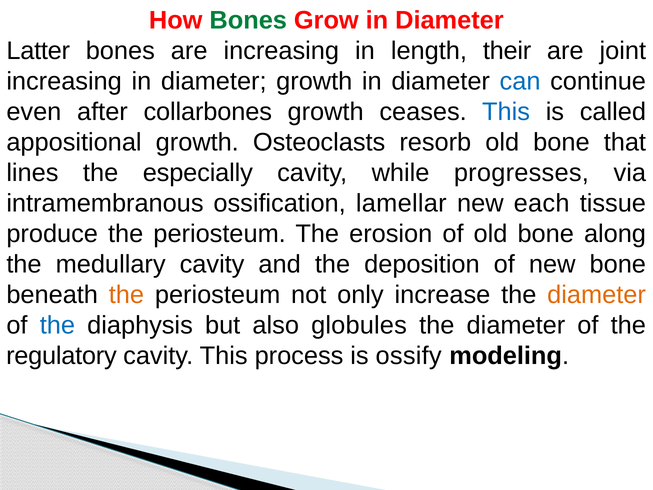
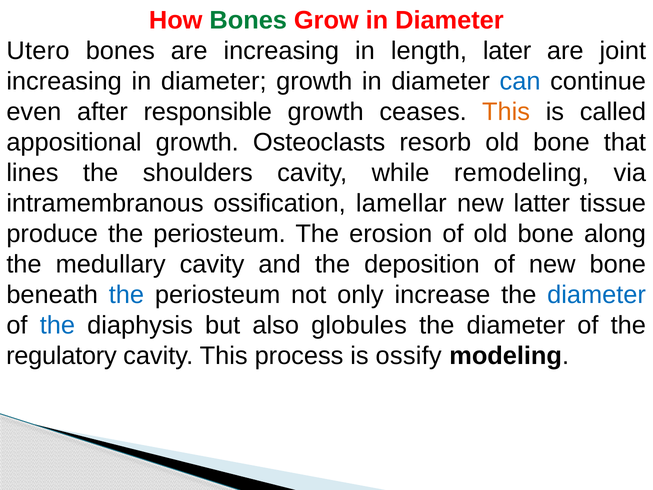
Latter: Latter -> Utero (38, 51)
their: their -> later (507, 51)
collarbones: collarbones -> responsible (208, 112)
This colour: blue -> orange (506, 112)
especially: especially -> shoulders (198, 173)
progresses: progresses -> remodeling (521, 173)
each: each -> latter (542, 203)
the colour: orange -> blue (126, 295)
diameter colour: orange -> blue (597, 295)
